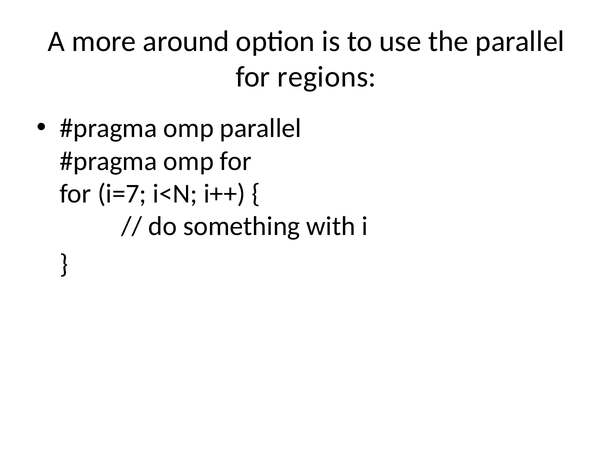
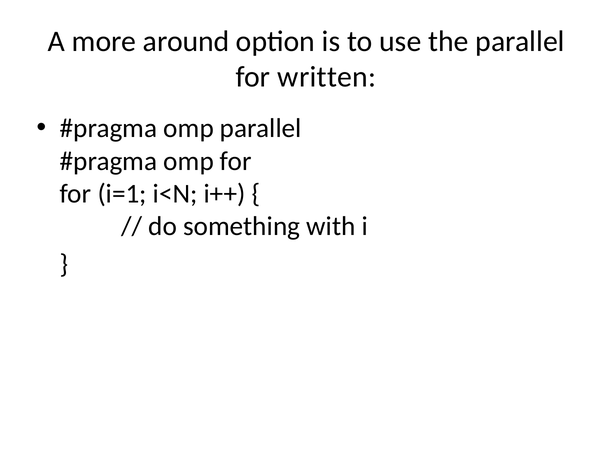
regions: regions -> written (327, 77)
i=7: i=7 -> i=1 (122, 194)
